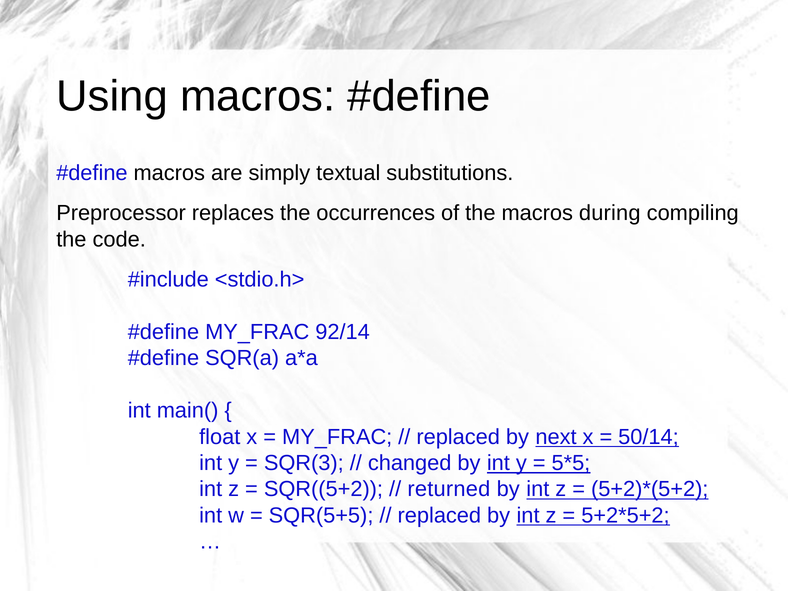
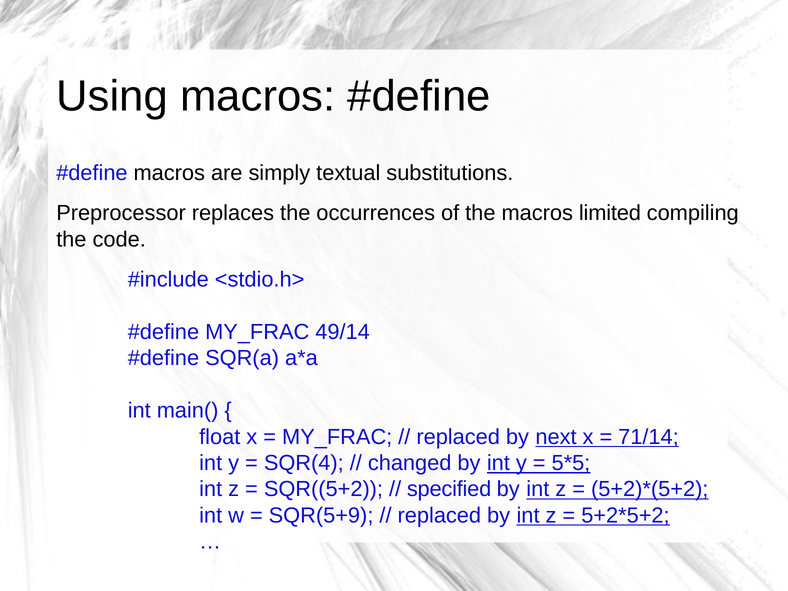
during: during -> limited (610, 213)
92/14: 92/14 -> 49/14 (343, 332)
50/14: 50/14 -> 71/14 (648, 437)
SQR(3: SQR(3 -> SQR(4 (304, 463)
returned: returned -> specified (449, 489)
SQR(5+5: SQR(5+5 -> SQR(5+9 (321, 515)
